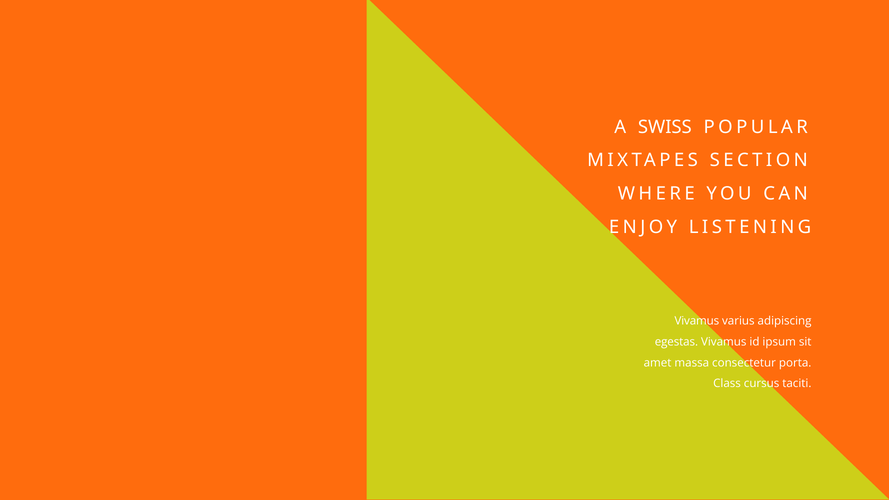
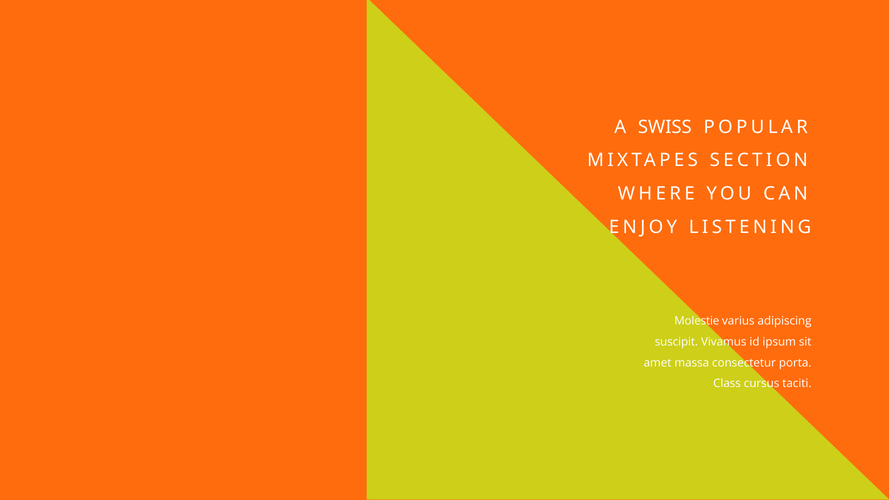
Vivamus: Vivamus -> Molestie (697, 321)
egestas: egestas -> suscipit (676, 342)
